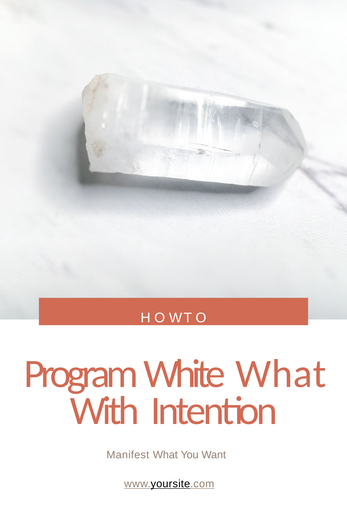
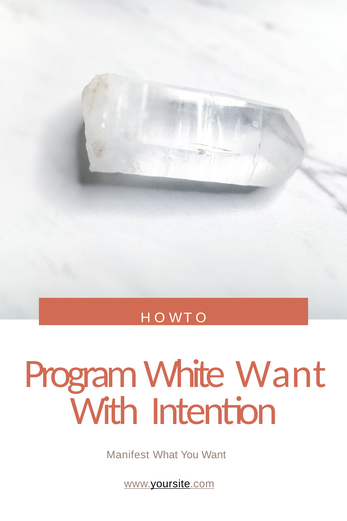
White What: What -> Want (281, 374)
